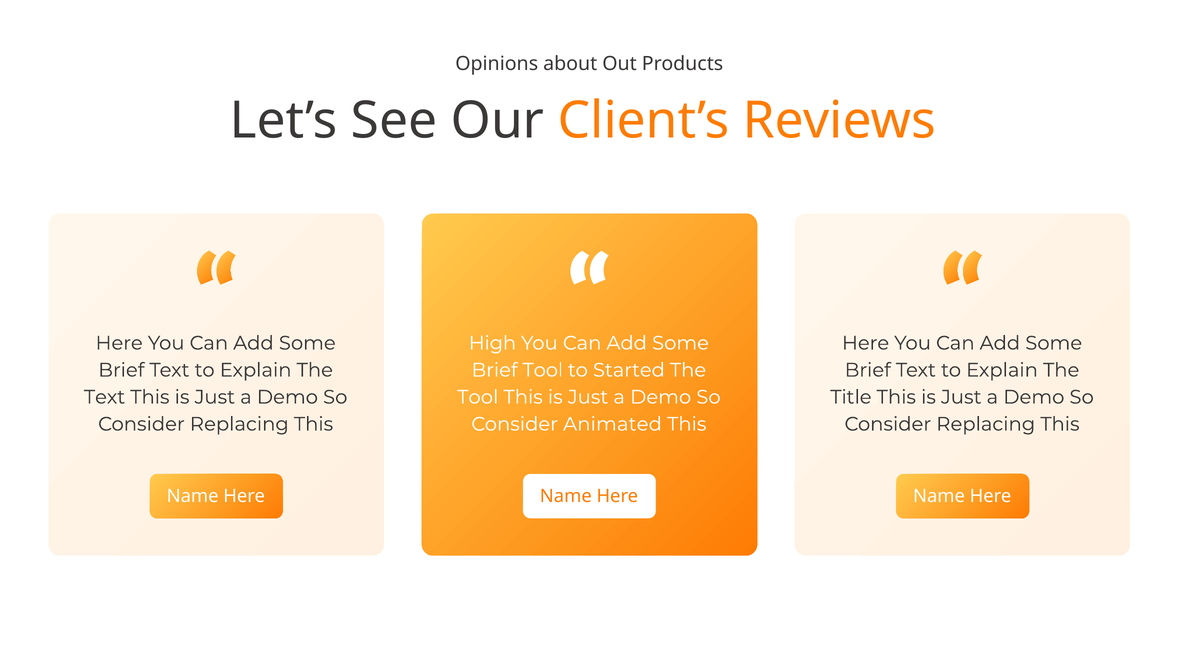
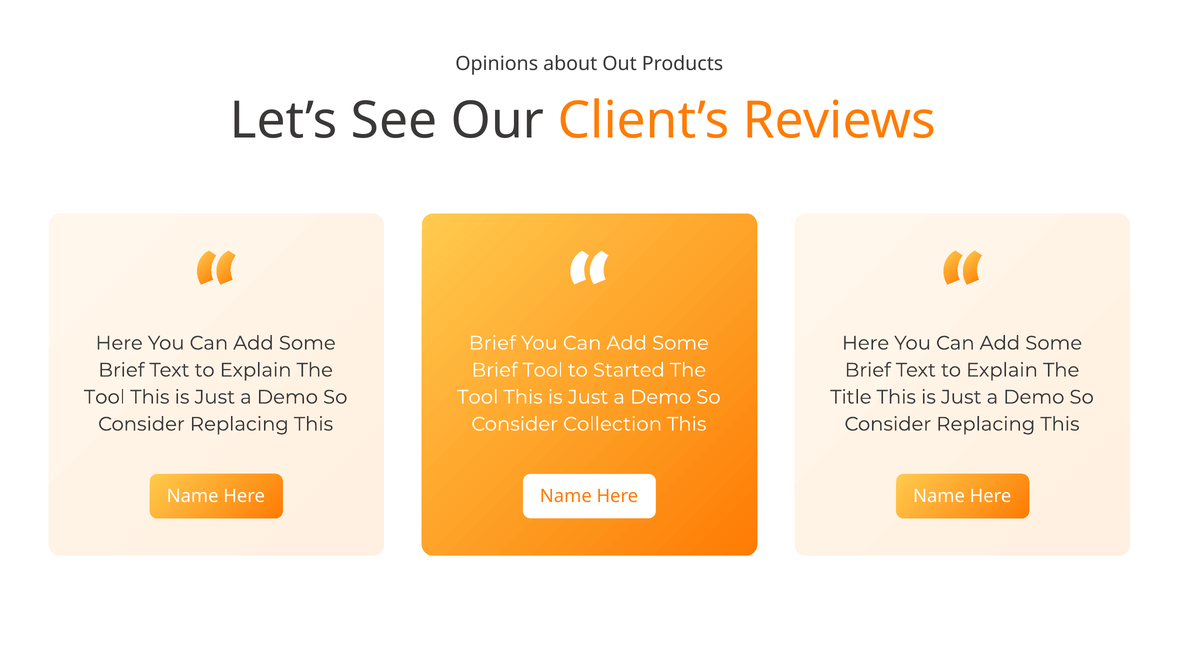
High: High -> Brief (492, 343)
Text: Text -> Tool (104, 397)
Animated: Animated -> Collection (613, 424)
